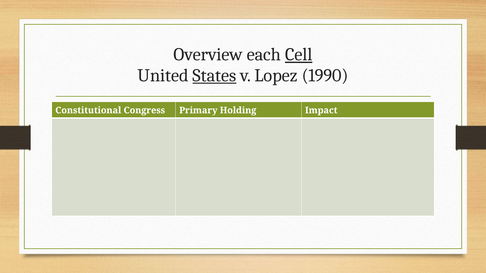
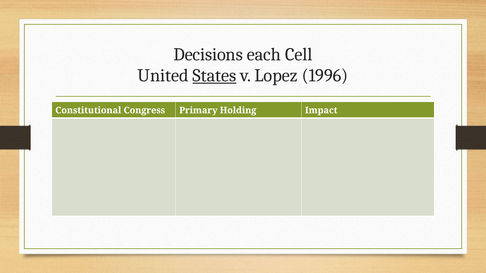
Overview: Overview -> Decisions (208, 55)
Cell underline: present -> none (299, 55)
1990: 1990 -> 1996 (325, 76)
